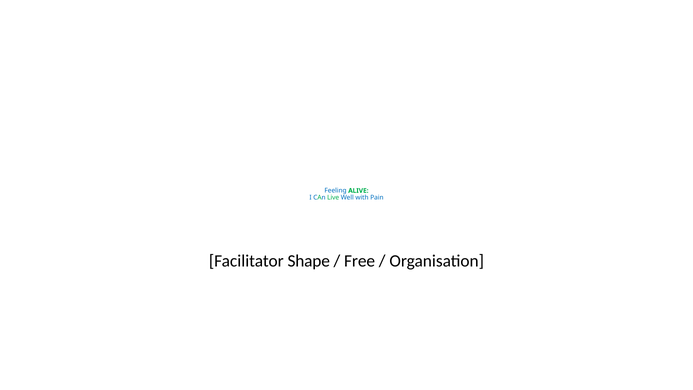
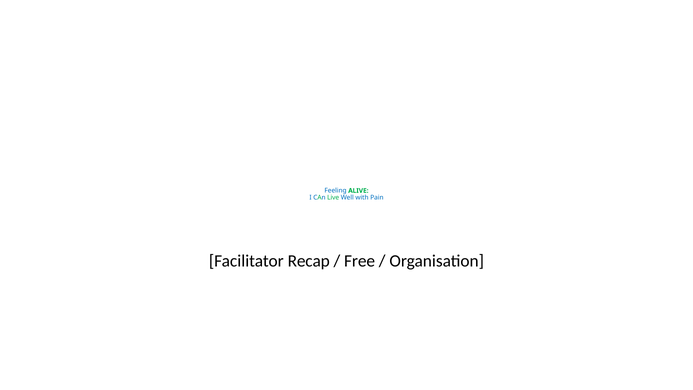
Shape: Shape -> Recap (309, 261)
